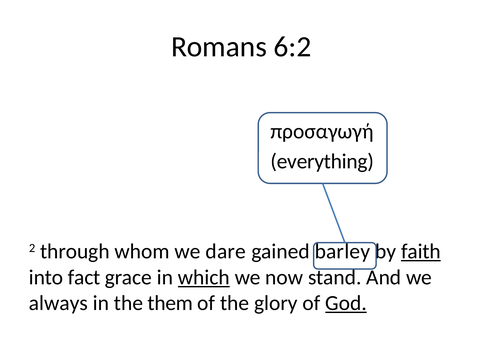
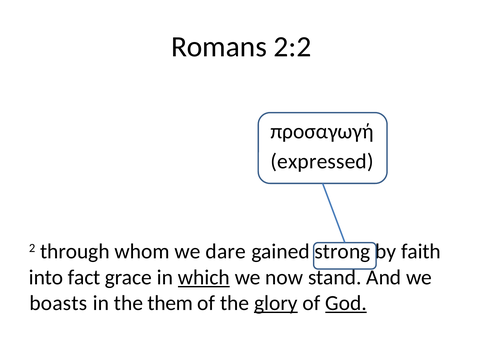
6:2: 6:2 -> 2:2 (293, 47)
everything: everything -> expressed (322, 162)
barley: barley -> strong (342, 252)
faith underline: present -> none (421, 252)
always: always -> boasts (58, 303)
glory underline: none -> present (276, 303)
